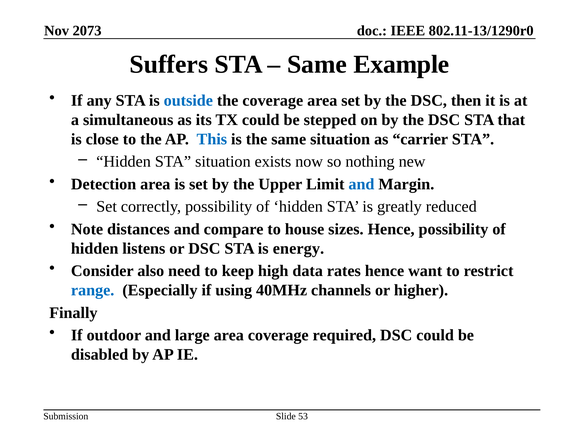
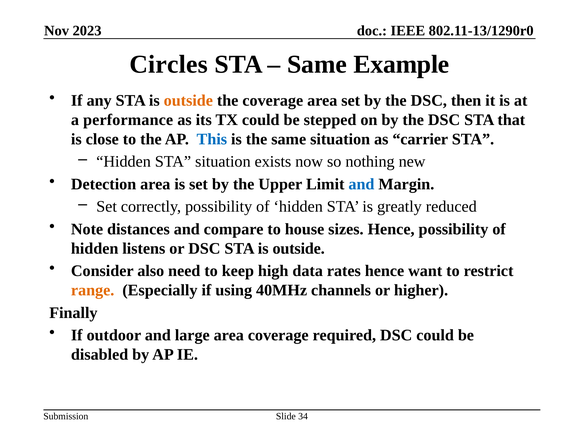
2073: 2073 -> 2023 (87, 31)
Suffers: Suffers -> Circles (169, 64)
outside colour: blue -> orange (188, 101)
simultaneous: simultaneous -> performance (128, 120)
DSC STA is energy: energy -> outside (299, 249)
range colour: blue -> orange (93, 290)
53: 53 -> 34 (303, 416)
